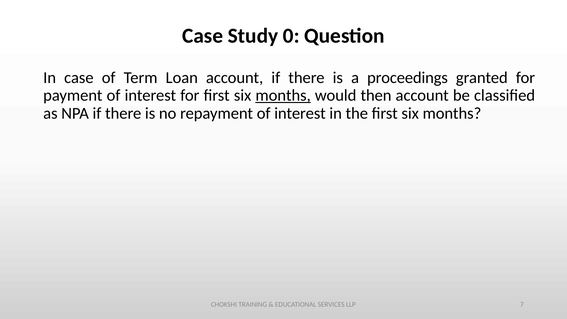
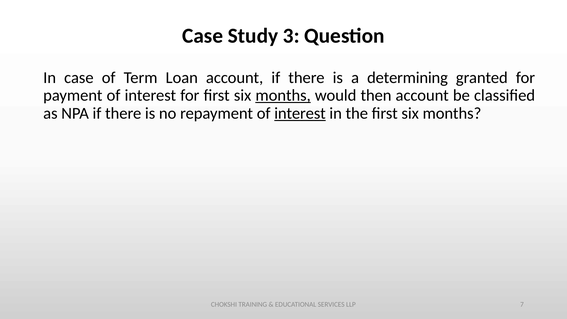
0: 0 -> 3 (291, 36)
proceedings: proceedings -> determining (408, 78)
interest underline: none -> present (300, 113)
